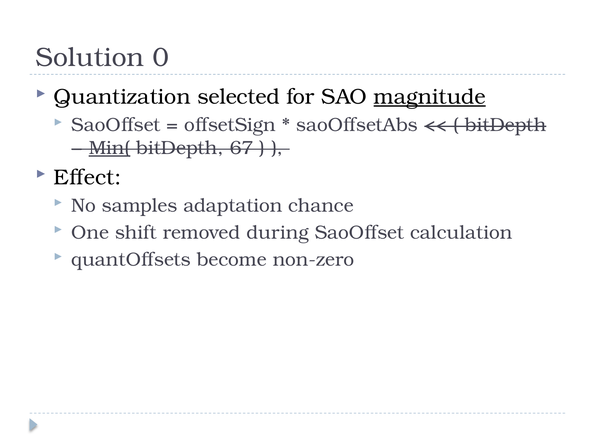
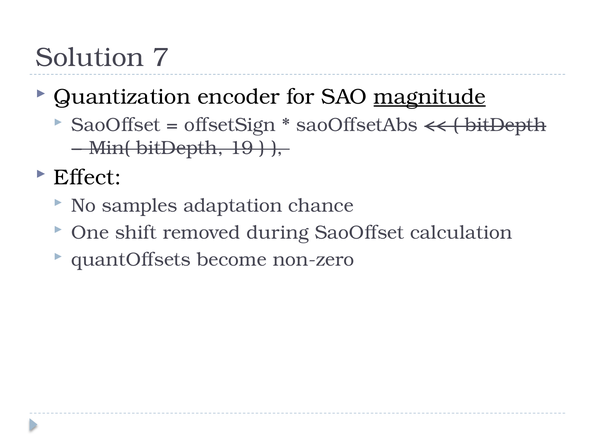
0: 0 -> 7 (161, 57)
selected: selected -> encoder (239, 97)
Min( underline: present -> none (109, 148)
67: 67 -> 19 (241, 148)
